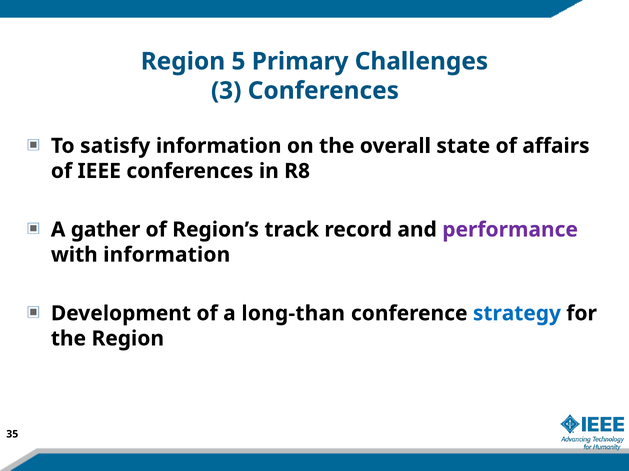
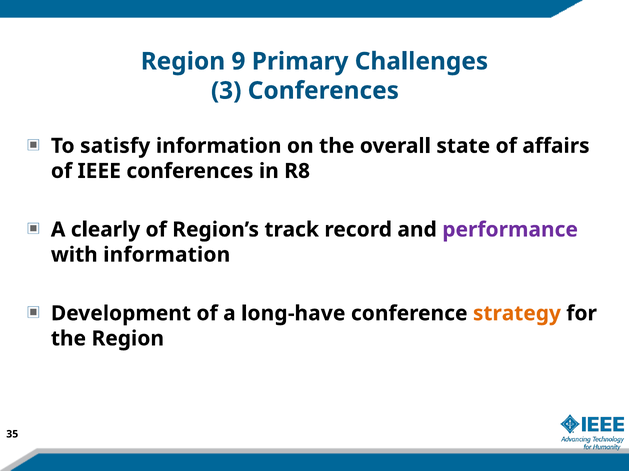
5: 5 -> 9 (238, 61)
gather: gather -> clearly (105, 230)
long-than: long-than -> long-have (293, 314)
strategy colour: blue -> orange (517, 314)
